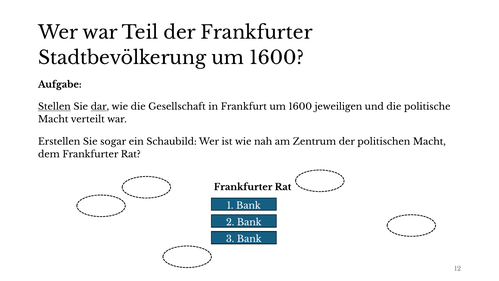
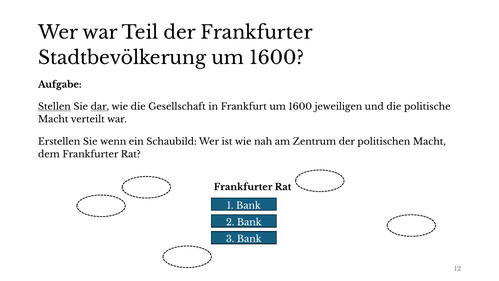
sogar: sogar -> wenn (113, 141)
